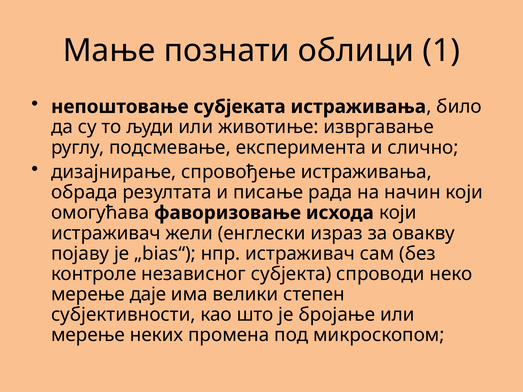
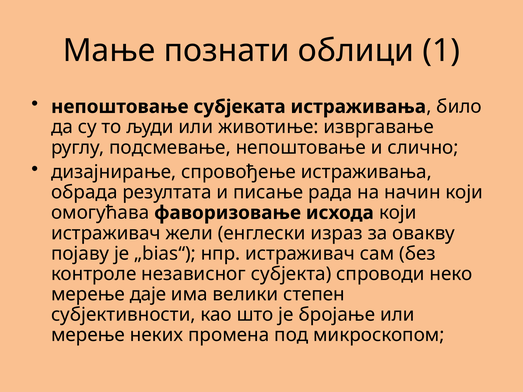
подсмевање експеримента: експеримента -> непоштовање (301, 148)
